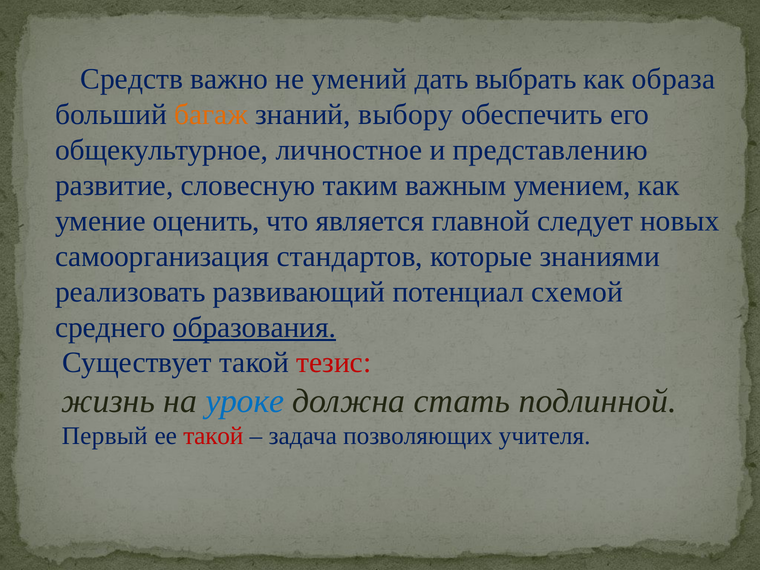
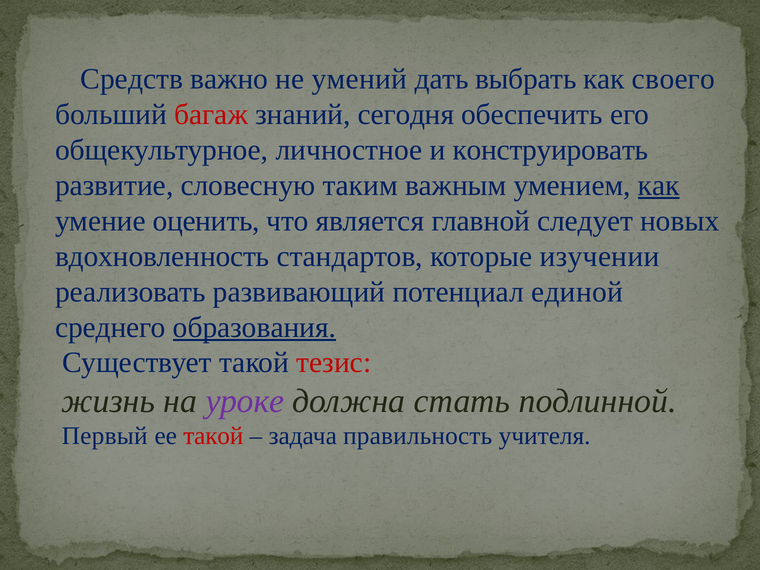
образа: образа -> своего (674, 79)
багаж colour: orange -> red (211, 114)
выбору: выбору -> сегодня (406, 114)
представлению: представлению -> конструировать (550, 150)
как underline: none -> present (659, 185)
самоорганизация: самоорганизация -> вдохновленность (162, 256)
знаниями: знаниями -> изучении (600, 256)
схемой: схемой -> единой (577, 292)
уроке colour: blue -> purple (245, 401)
позволяющих: позволяющих -> правильность (418, 436)
